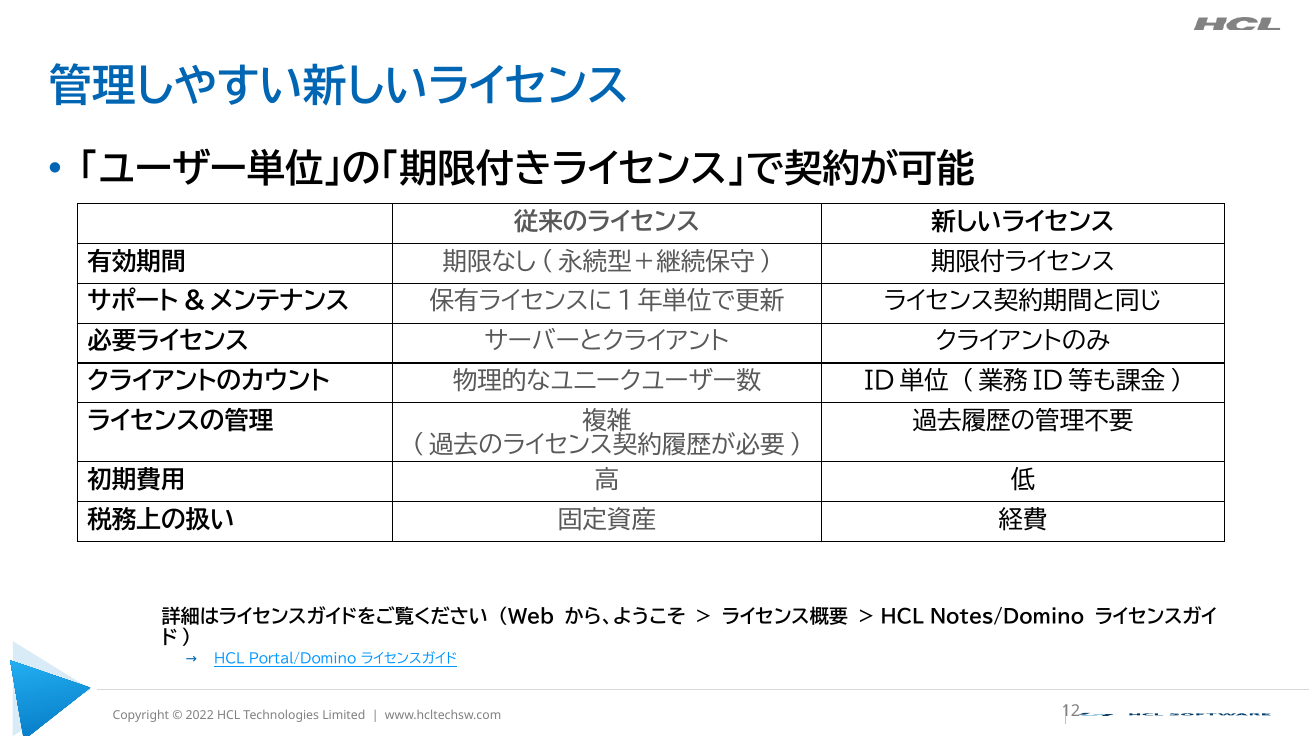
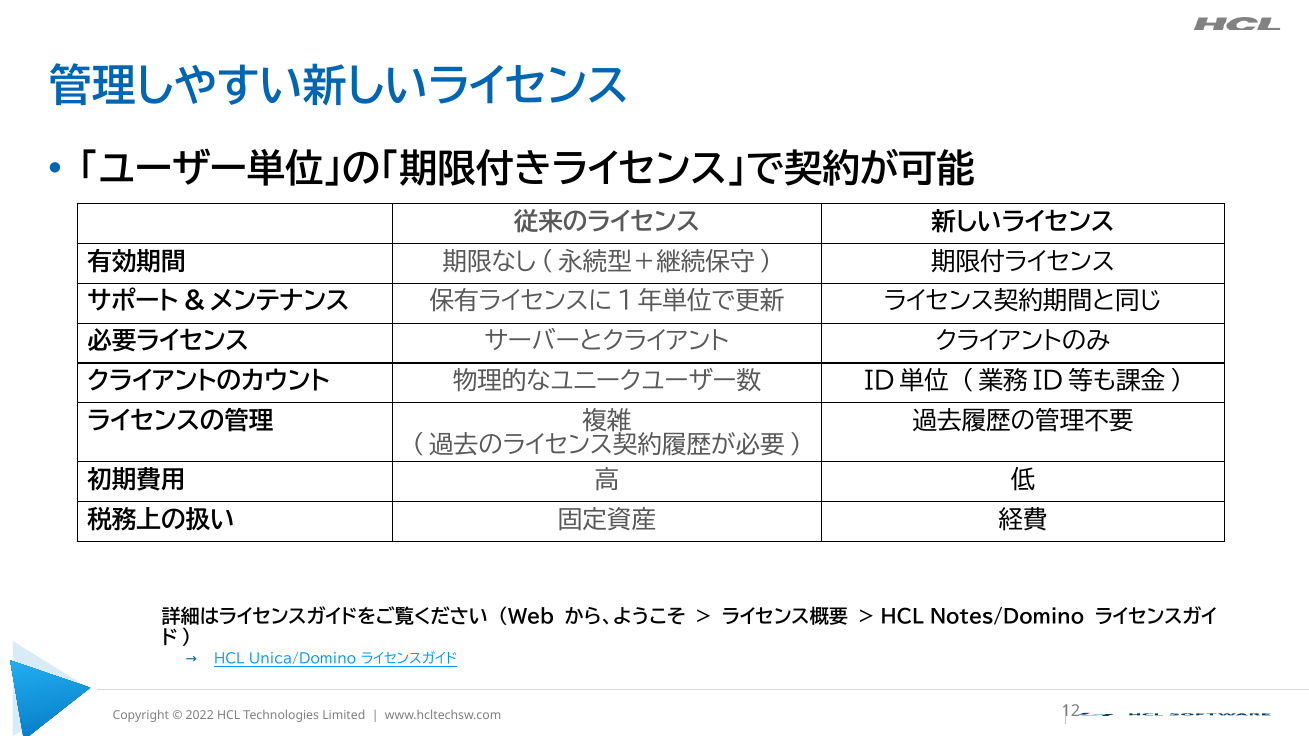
Portal/Domino: Portal/Domino -> Unica/Domino (303, 660)
